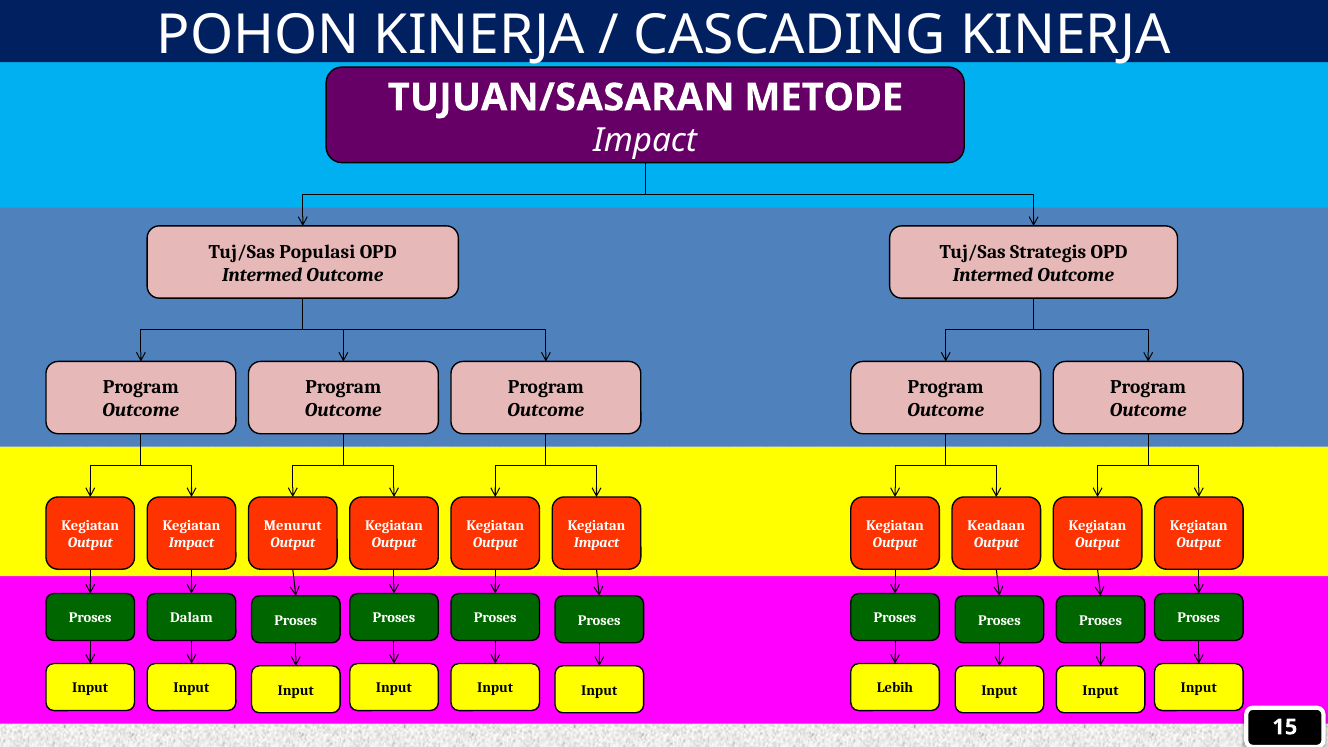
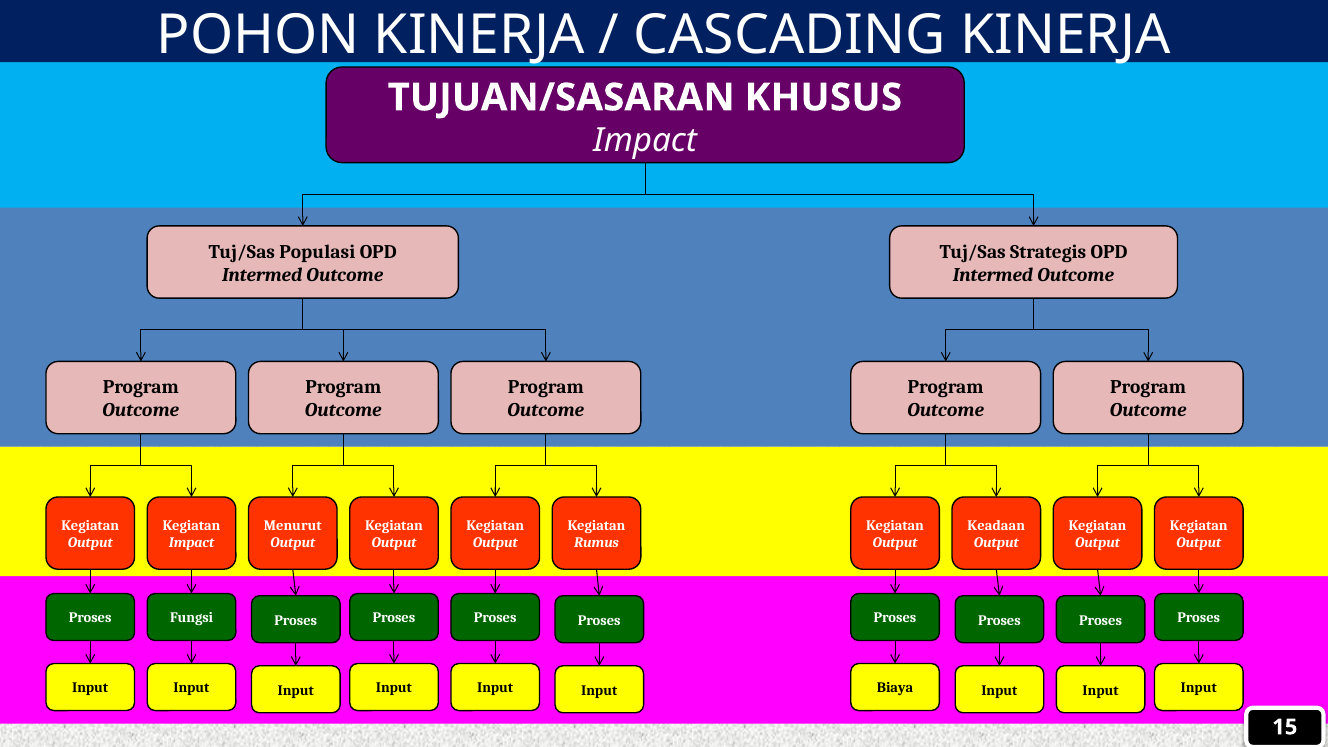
METODE: METODE -> KHUSUS (823, 98)
Impact: Impact -> Rumus (597, 543)
Dalam: Dalam -> Fungsi (192, 618)
Lebih: Lebih -> Biaya (895, 688)
